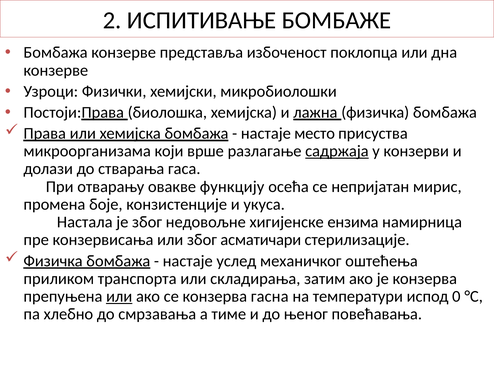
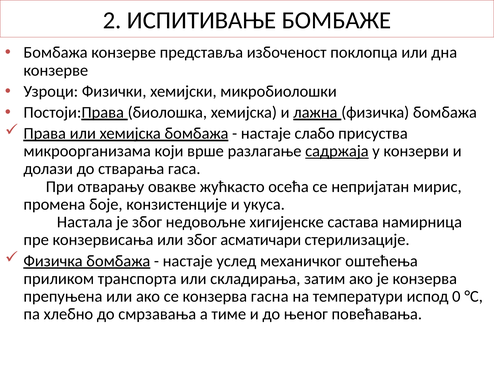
место: место -> слабо (315, 134)
функцију: функцију -> жућкасто (232, 187)
ензима: ензима -> састава (353, 222)
или underline: present -> none (119, 297)
